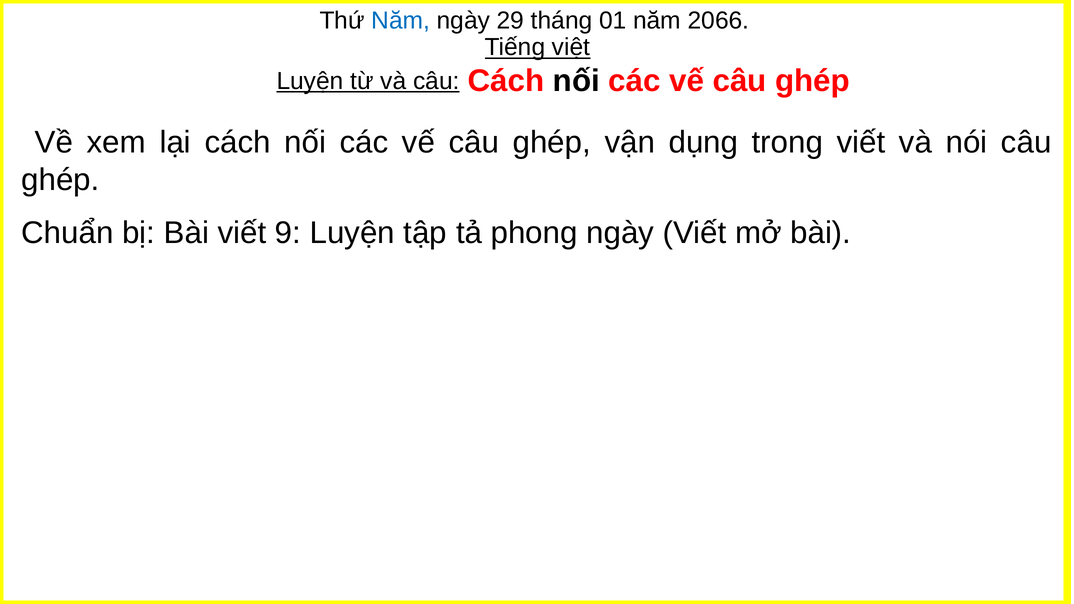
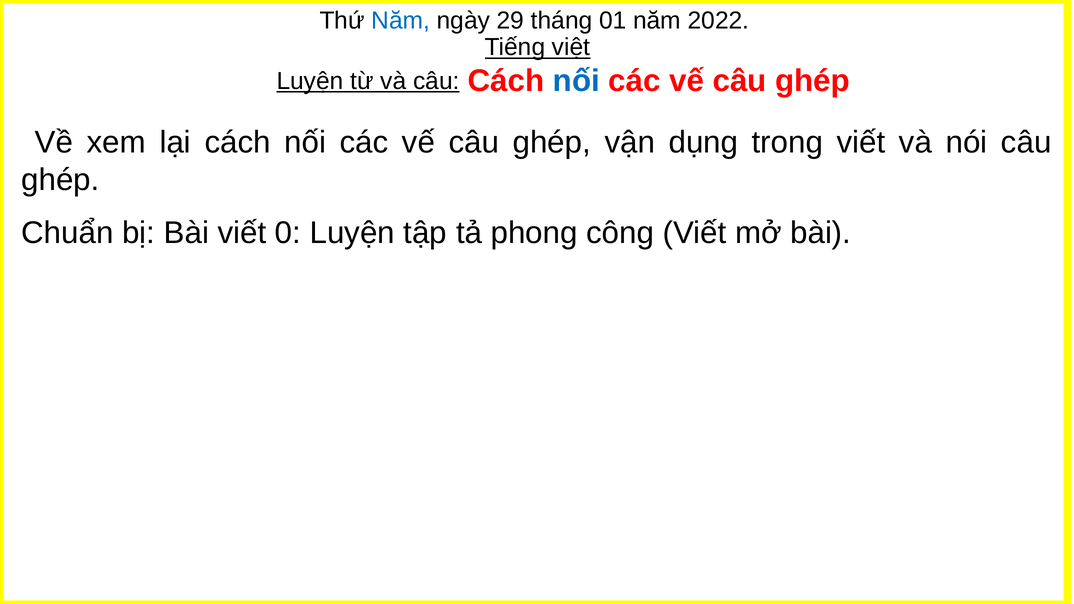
2066: 2066 -> 2022 (718, 20)
nối colour: black -> blue (576, 81)
9: 9 -> 0 (288, 233)
phong ngày: ngày -> công (620, 233)
